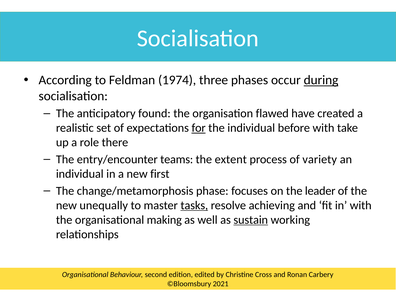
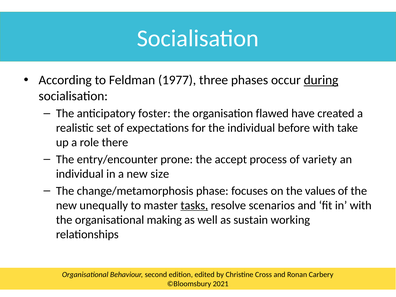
1974: 1974 -> 1977 (177, 80)
found: found -> foster (154, 113)
for underline: present -> none (199, 128)
teams: teams -> prone (177, 159)
extent: extent -> accept (231, 159)
first: first -> size (160, 174)
leader: leader -> values (320, 191)
achieving: achieving -> scenarios (272, 205)
sustain underline: present -> none (251, 220)
